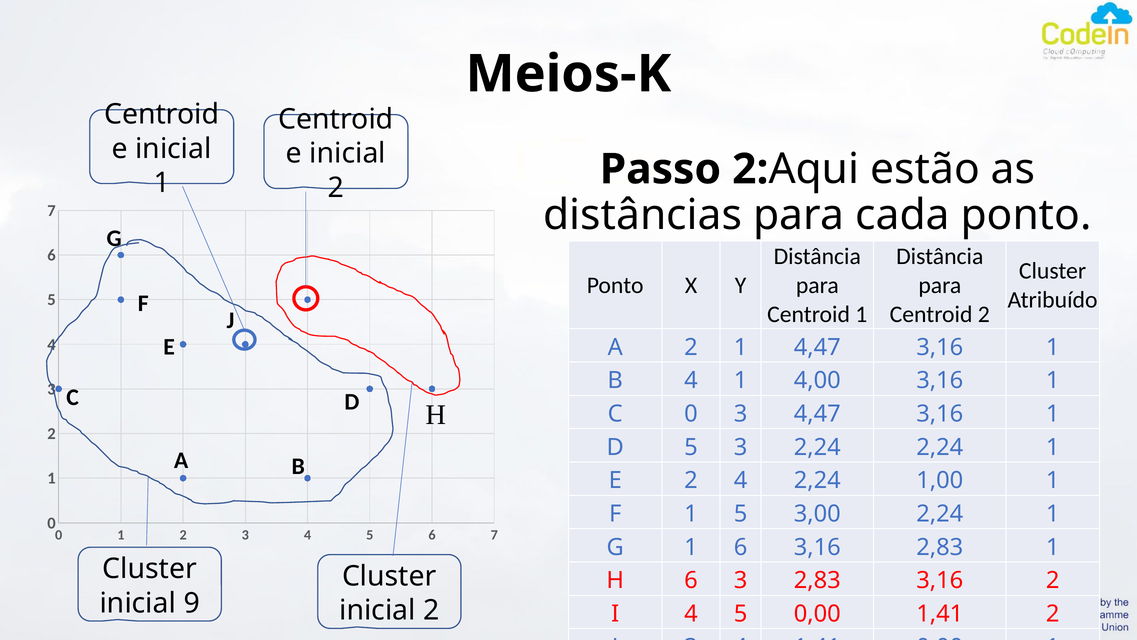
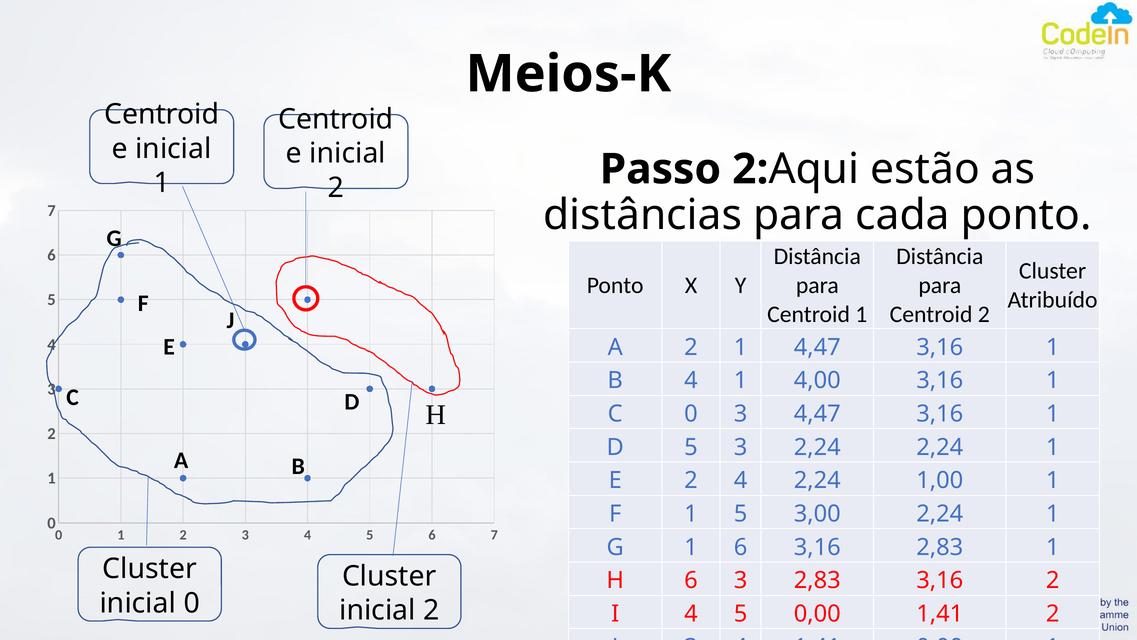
inicial 9: 9 -> 0 (192, 603)
